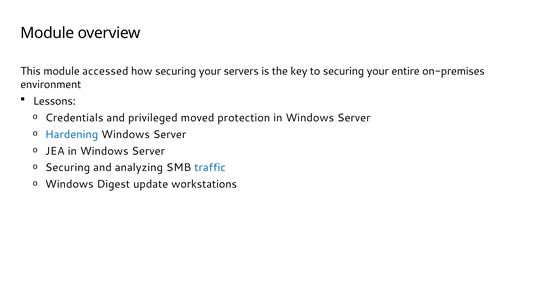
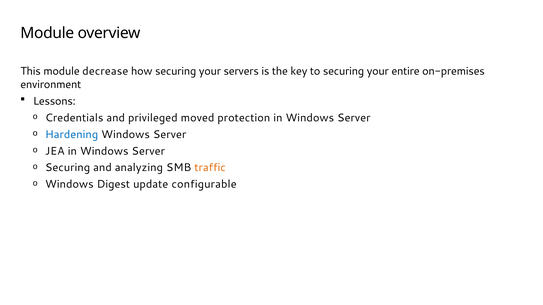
accessed: accessed -> decrease (105, 71)
traffic colour: blue -> orange (210, 168)
workstations: workstations -> configurable (204, 185)
